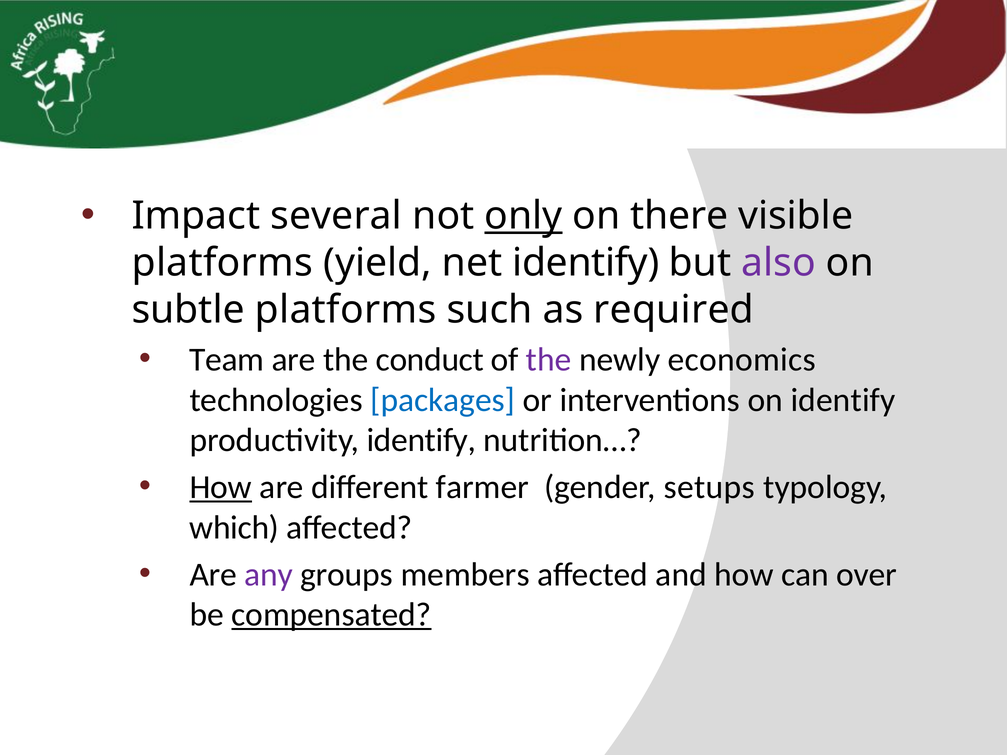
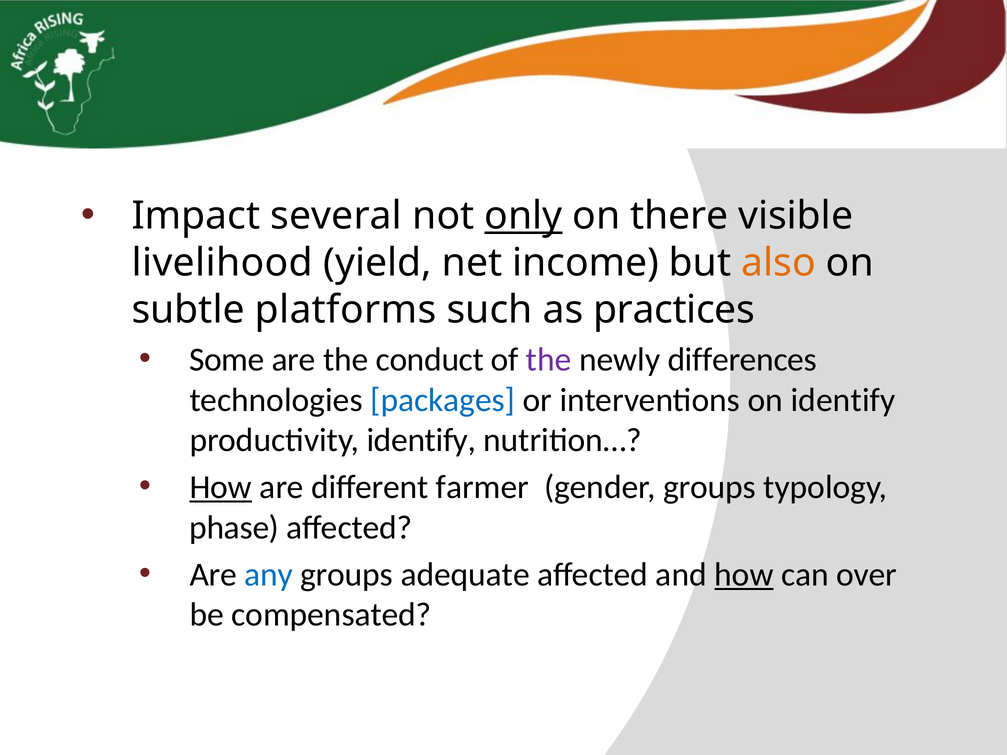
platforms: platforms -> livelihood (222, 263)
net identify: identify -> income (586, 263)
also colour: purple -> orange (779, 263)
required: required -> practices (674, 310)
Team: Team -> Some (227, 360)
economics: economics -> differences (742, 360)
gender setups: setups -> groups (710, 487)
which: which -> phase (234, 528)
any colour: purple -> blue (269, 575)
members: members -> adequate (465, 575)
how underline: none -> present (744, 575)
compensated underline: present -> none (331, 615)
